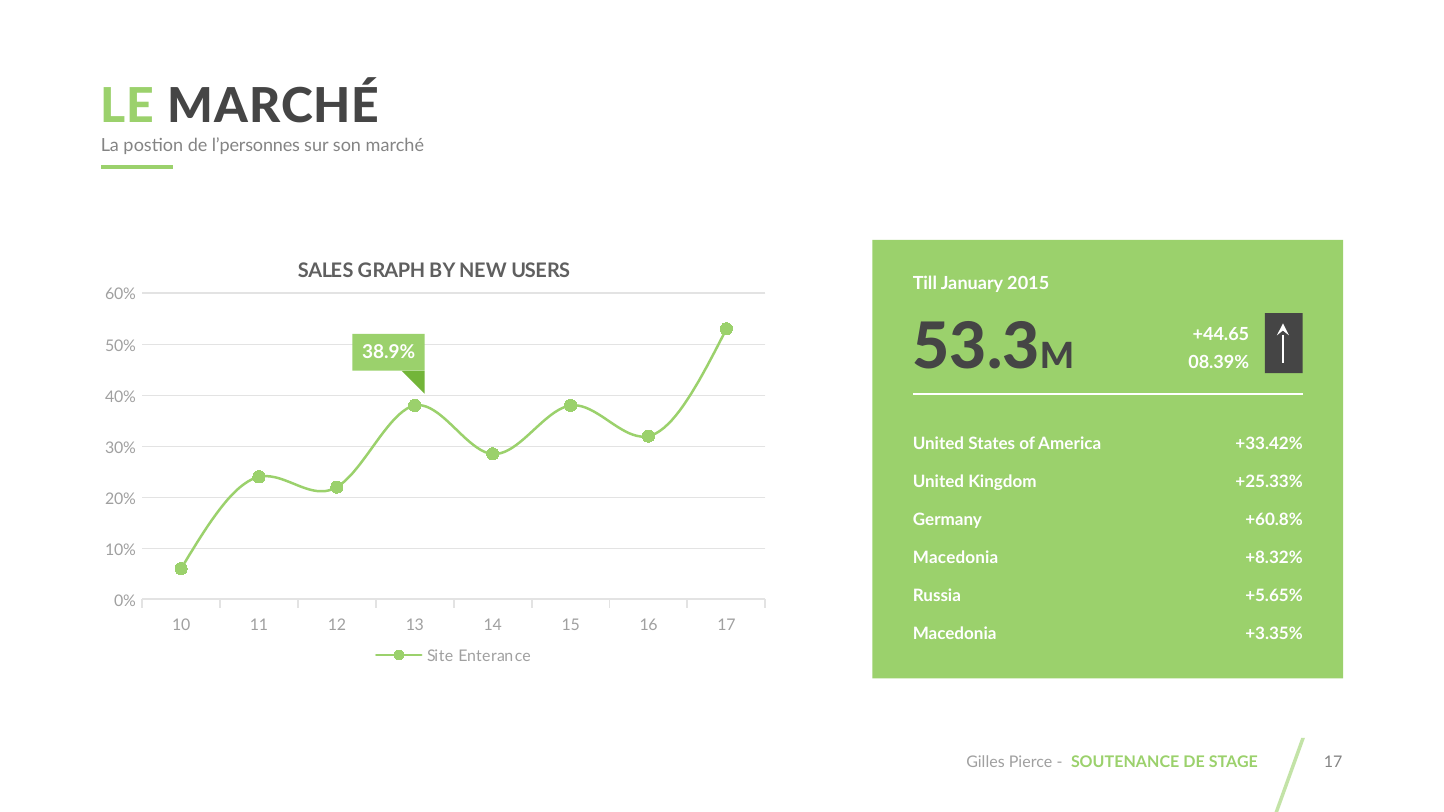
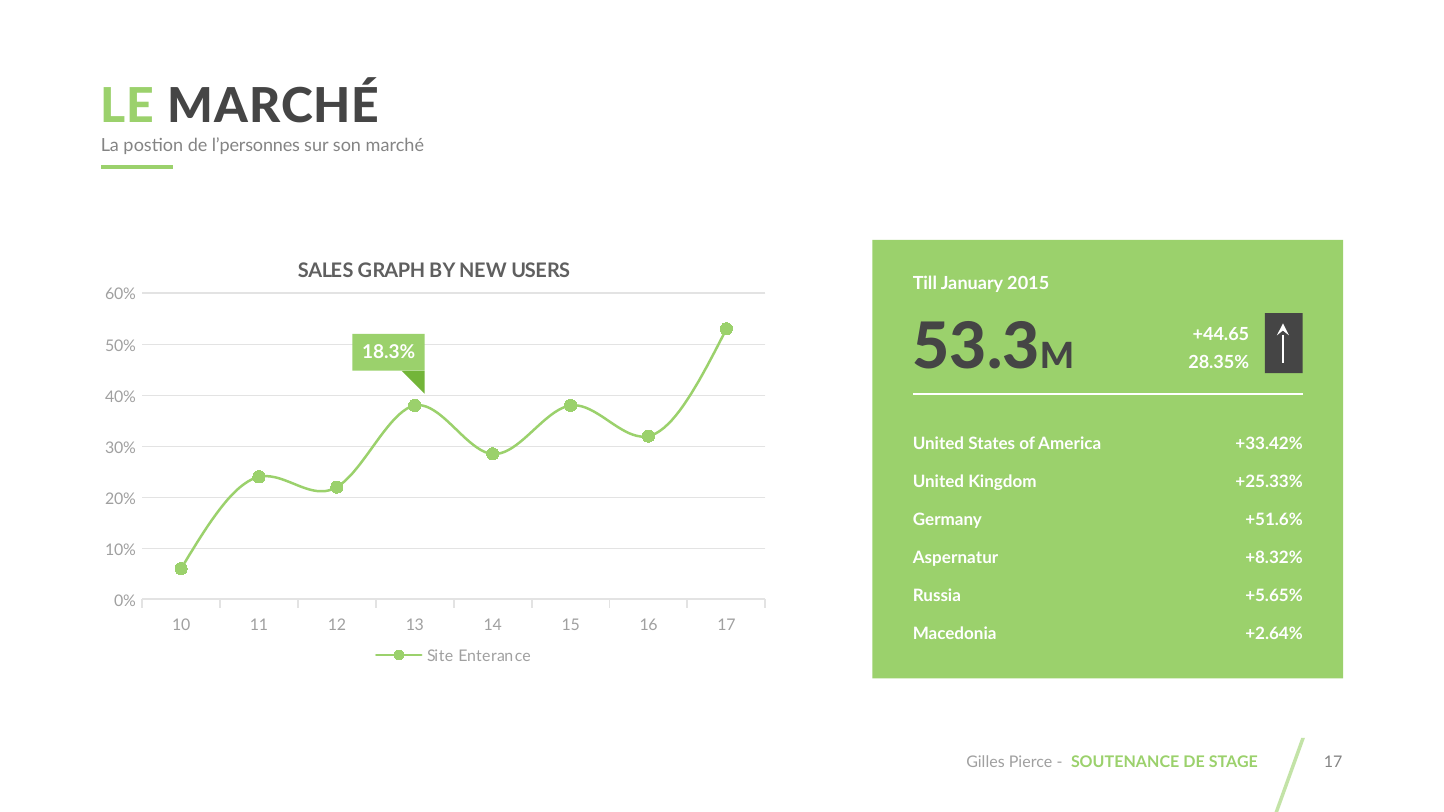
38.9%: 38.9% -> 18.3% (389, 352)
08.39%: 08.39% -> 28.35% (1219, 363)
+60.8%: +60.8% -> +51.6% (1274, 520)
Macedonia: Macedonia -> Aspernatur (956, 558)
+3.35%: +3.35% -> +2.64% (1274, 635)
